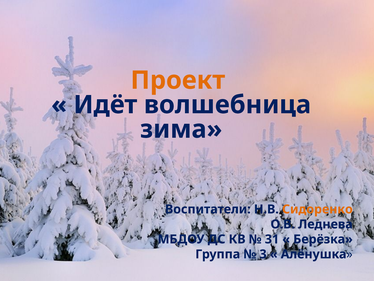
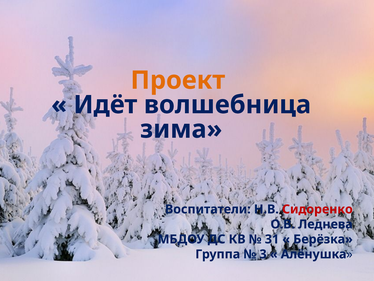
Сидоренко colour: orange -> red (317, 209)
